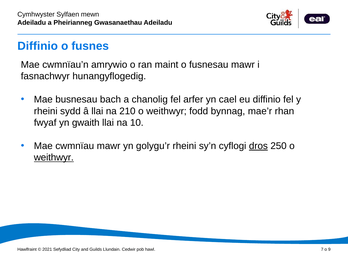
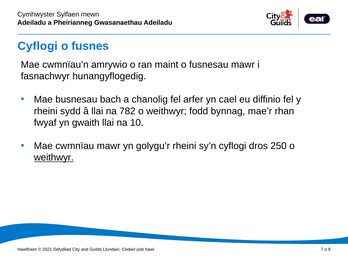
Diffinio: Diffinio -> Cyflogi (38, 46)
210: 210 -> 782 (127, 111)
dros underline: present -> none (258, 146)
